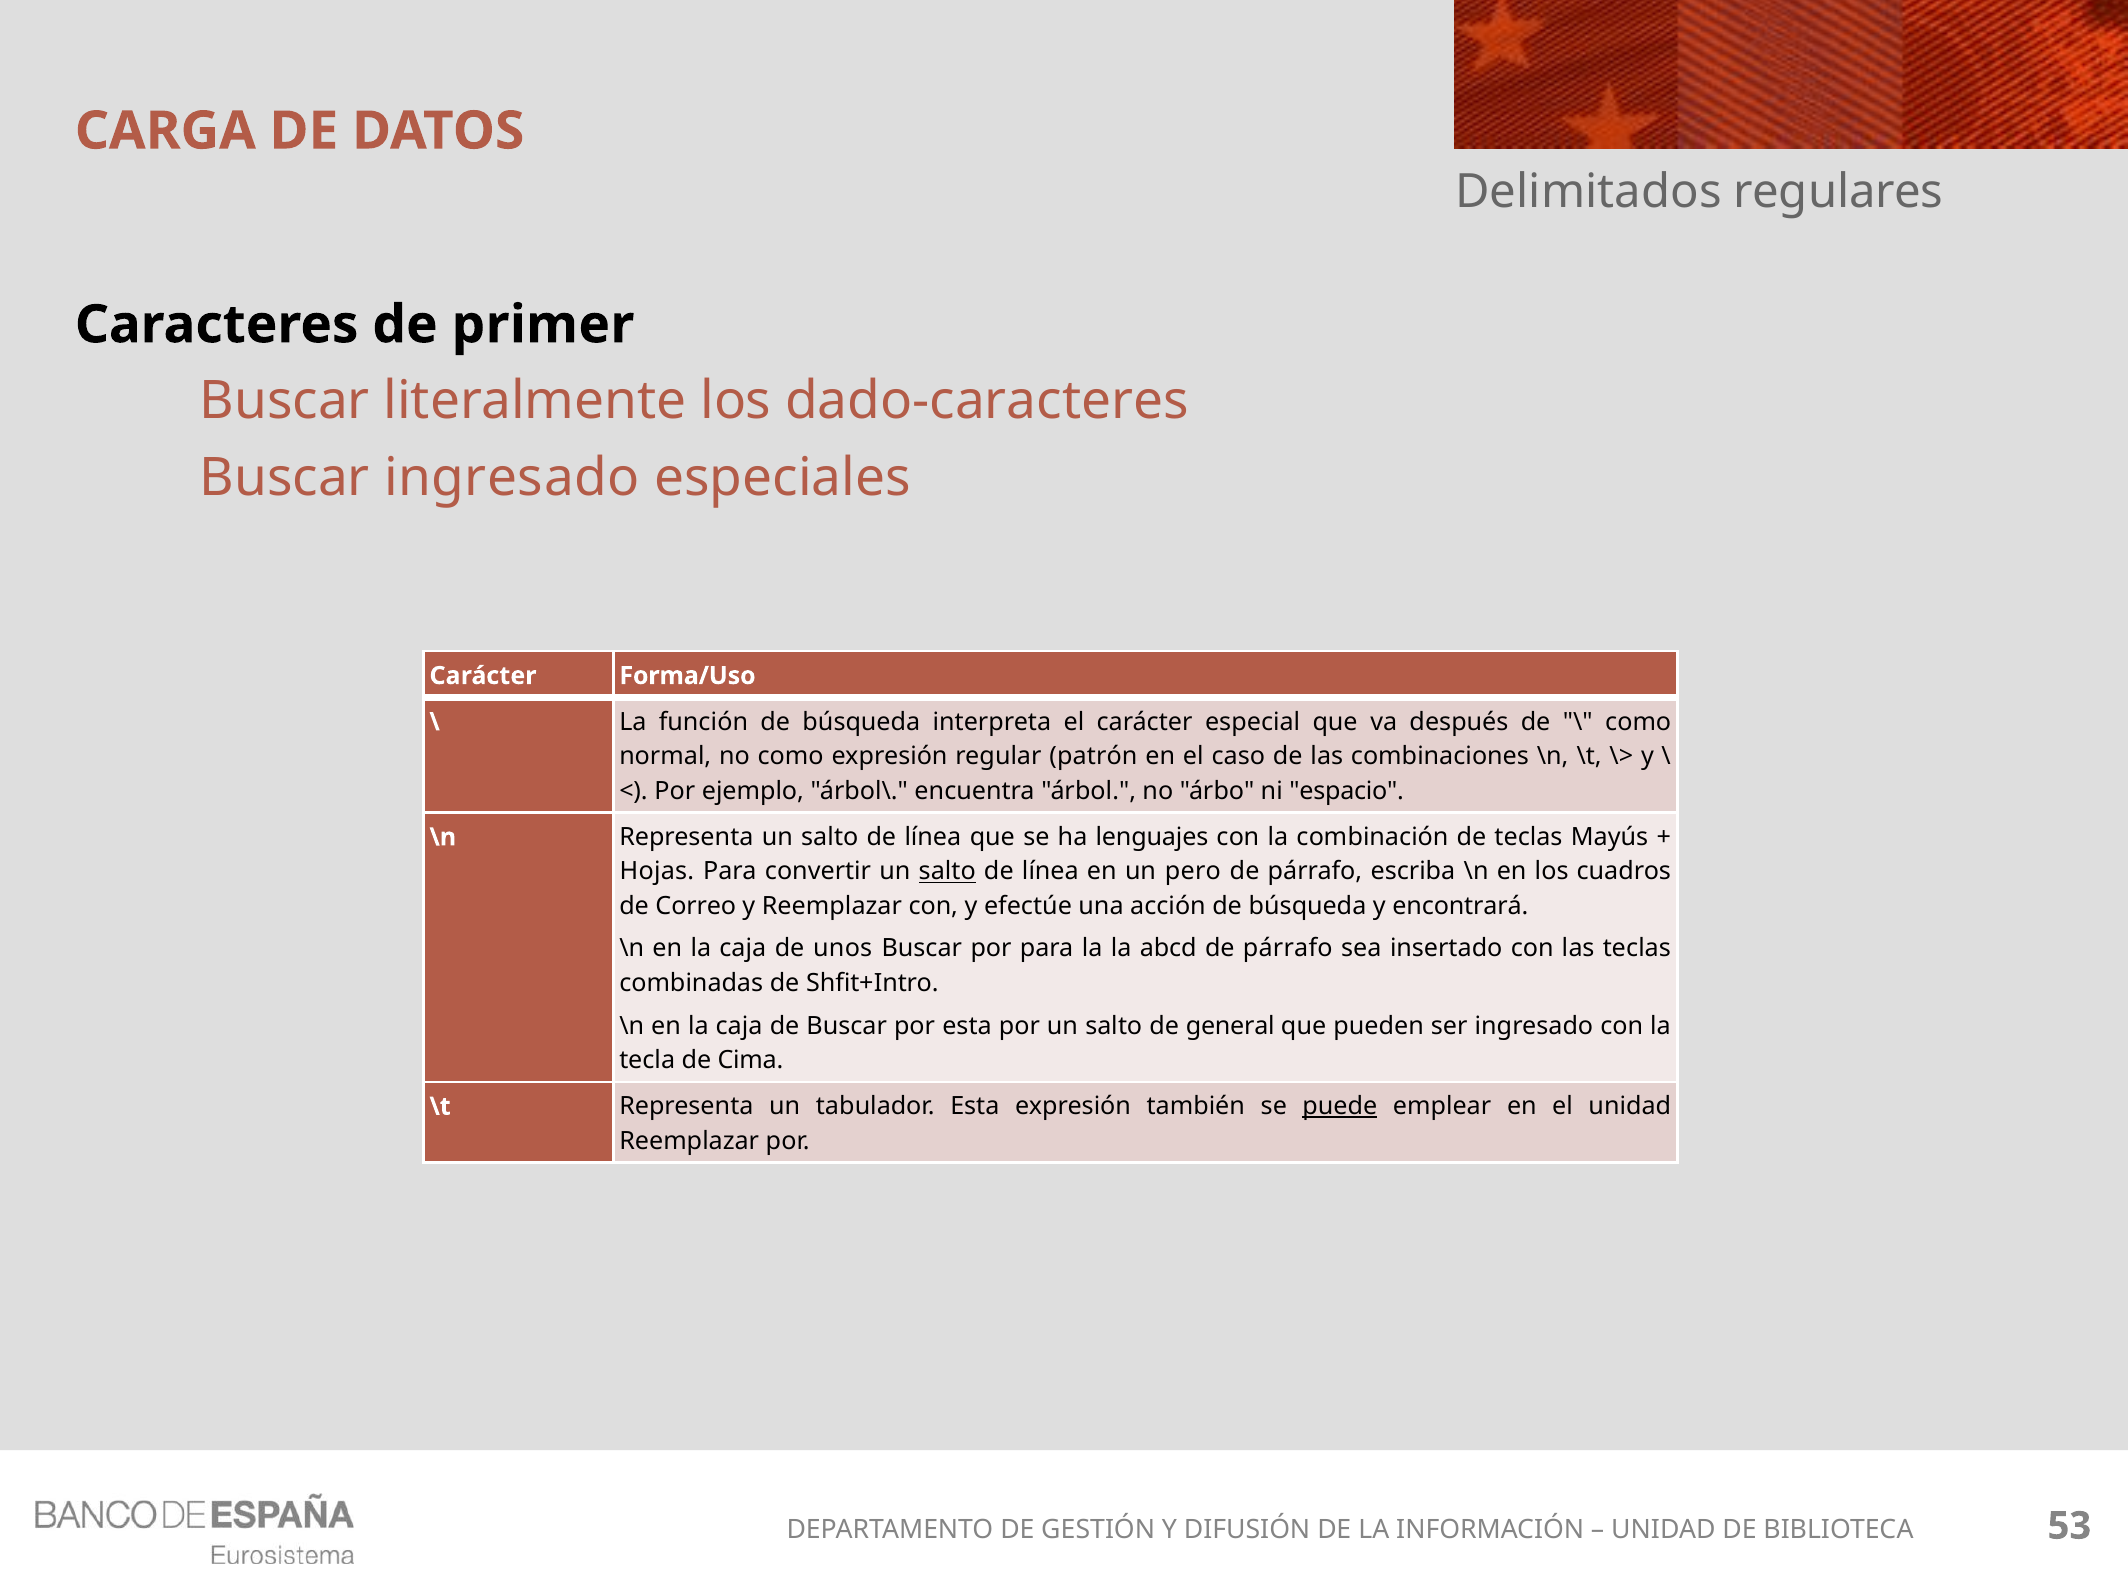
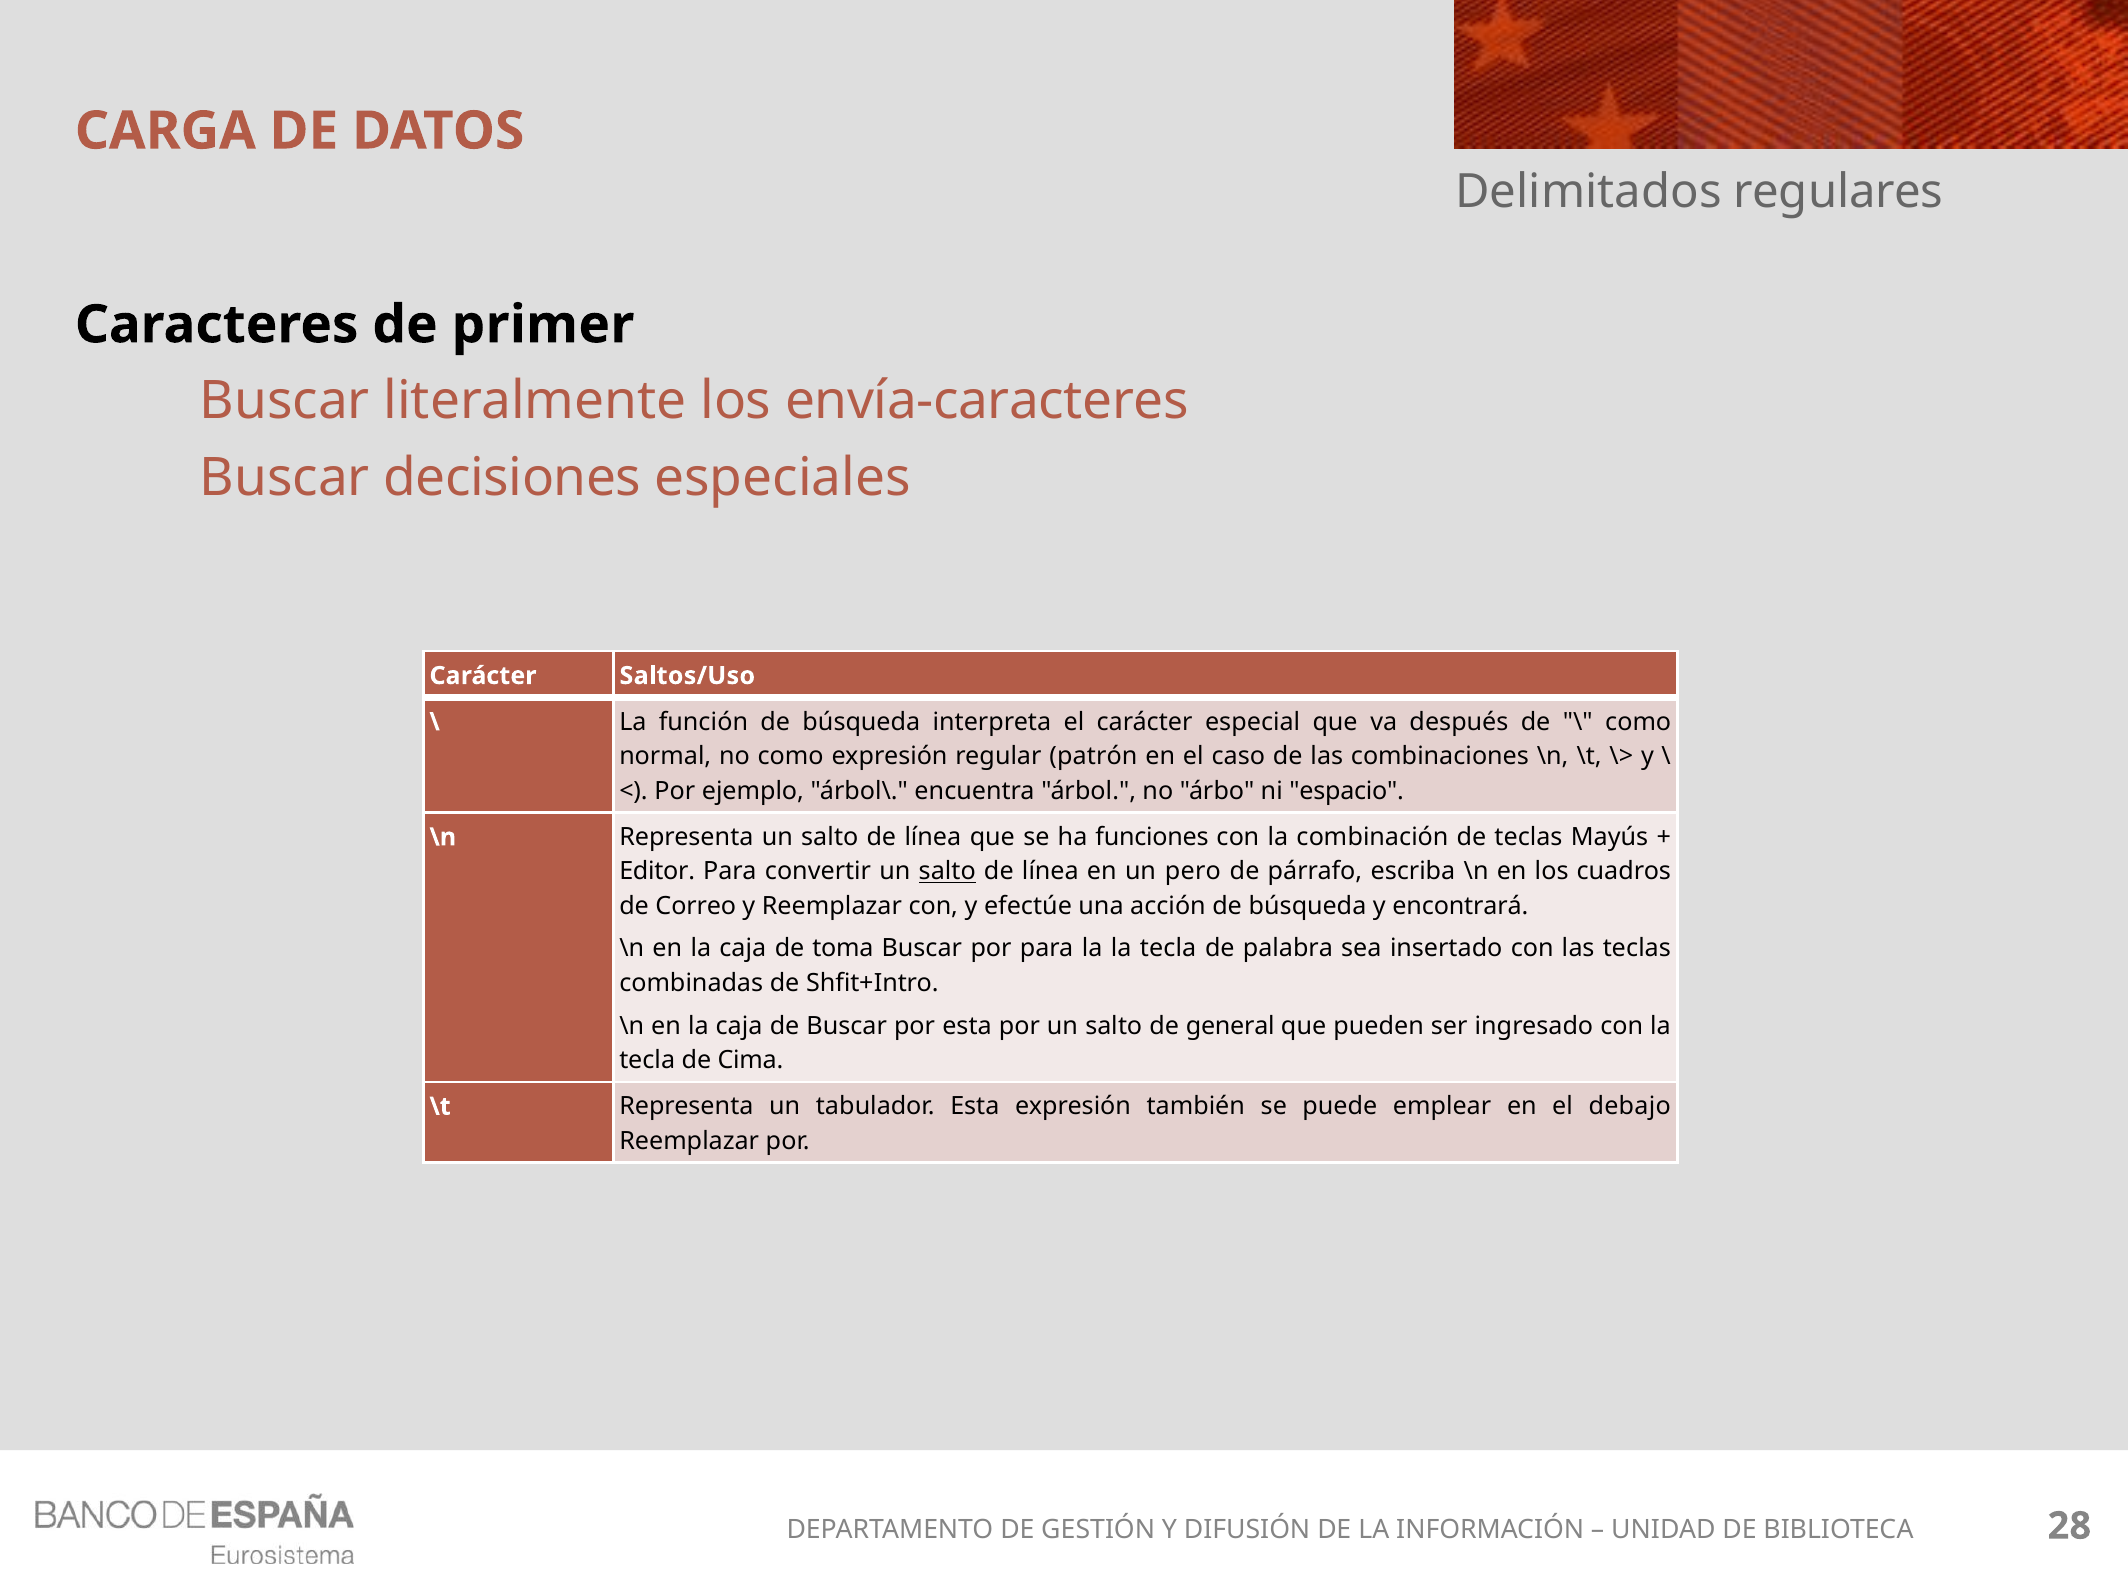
dado-caracteres: dado-caracteres -> envía-caracteres (987, 401)
Buscar ingresado: ingresado -> decisiones (512, 478)
Forma/Uso: Forma/Uso -> Saltos/Uso (687, 676)
lenguajes: lenguajes -> funciones (1152, 837)
Hojas: Hojas -> Editor (657, 872)
unos: unos -> toma (843, 949)
la la abcd: abcd -> tecla (1168, 949)
párrafo: párrafo -> palabra (1288, 949)
puede underline: present -> none (1340, 1106)
el unidad: unidad -> debajo (1630, 1106)
53: 53 -> 28 (2069, 1526)
